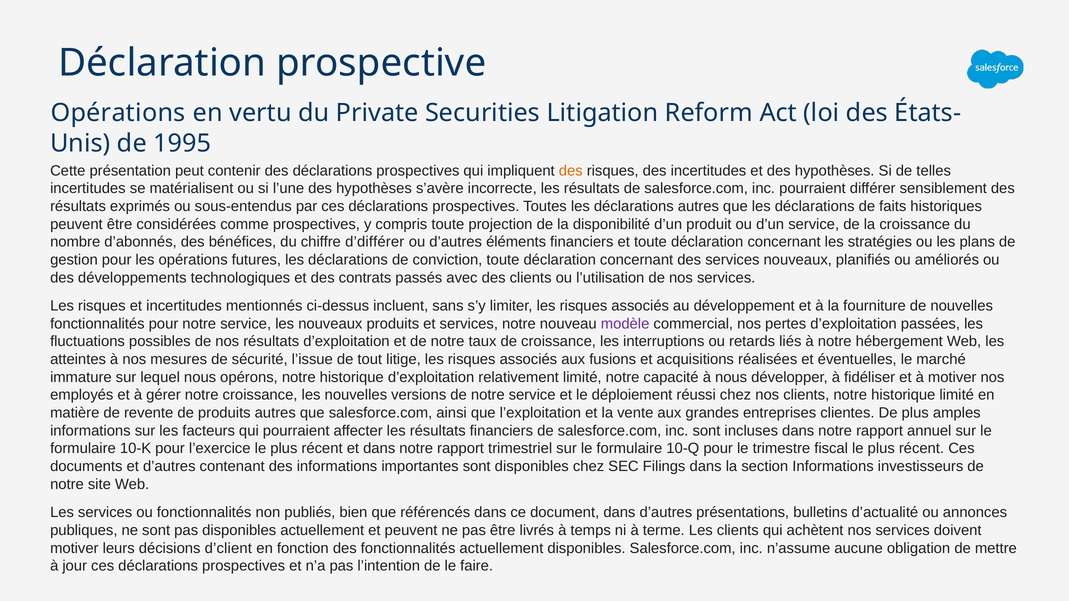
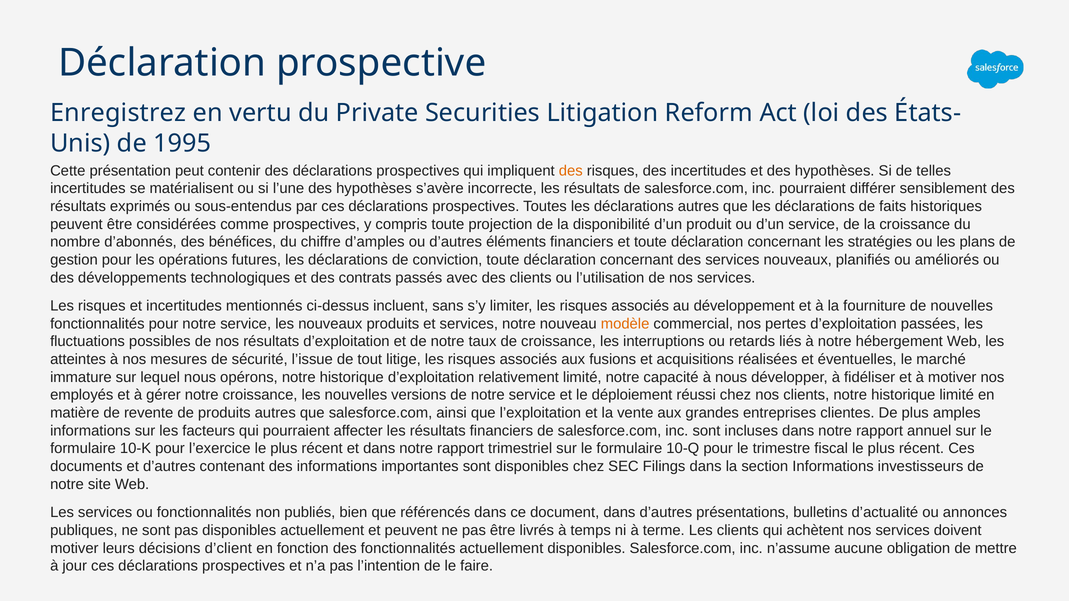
Opérations: Opérations -> Enregistrez (118, 113)
d’différer: d’différer -> d’amples (375, 242)
modèle colour: purple -> orange (625, 324)
